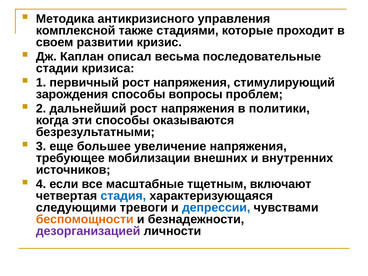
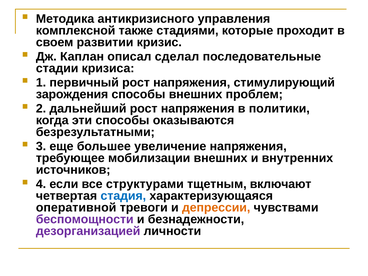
весьма: весьма -> сделал (177, 56)
способы вопросы: вопросы -> внешних (196, 94)
масштабные: масштабные -> структурами (145, 184)
следующими: следующими -> оперативной (76, 208)
депрессии colour: blue -> orange (216, 208)
беспомощности colour: orange -> purple (85, 219)
